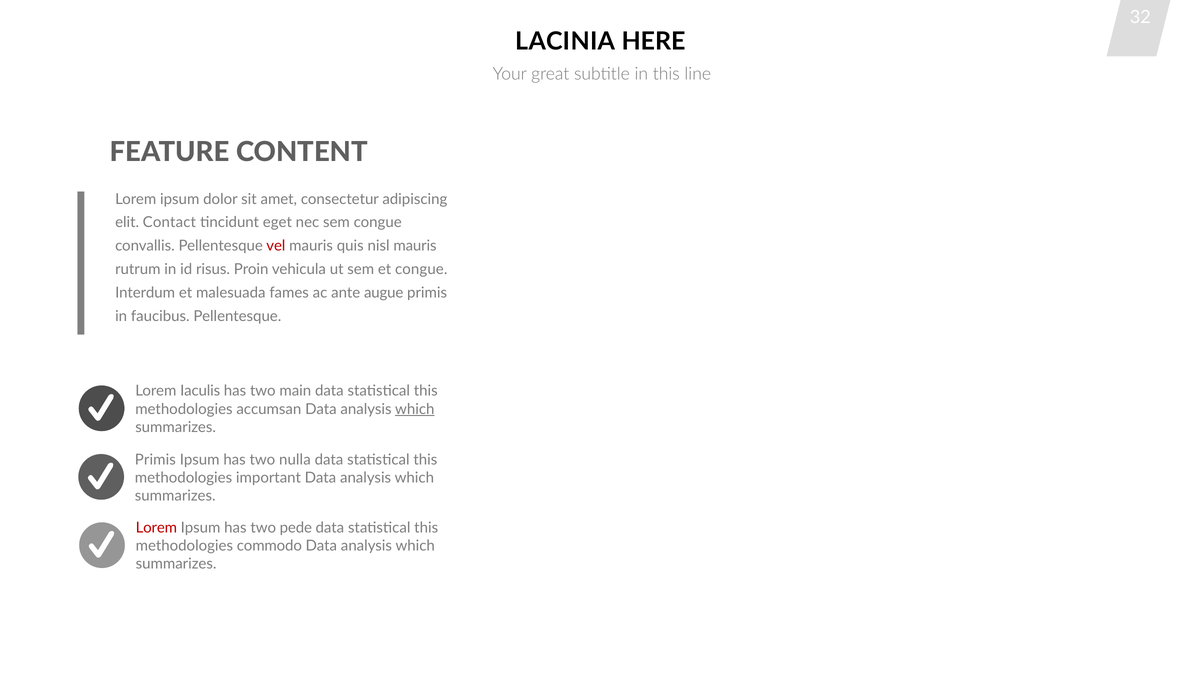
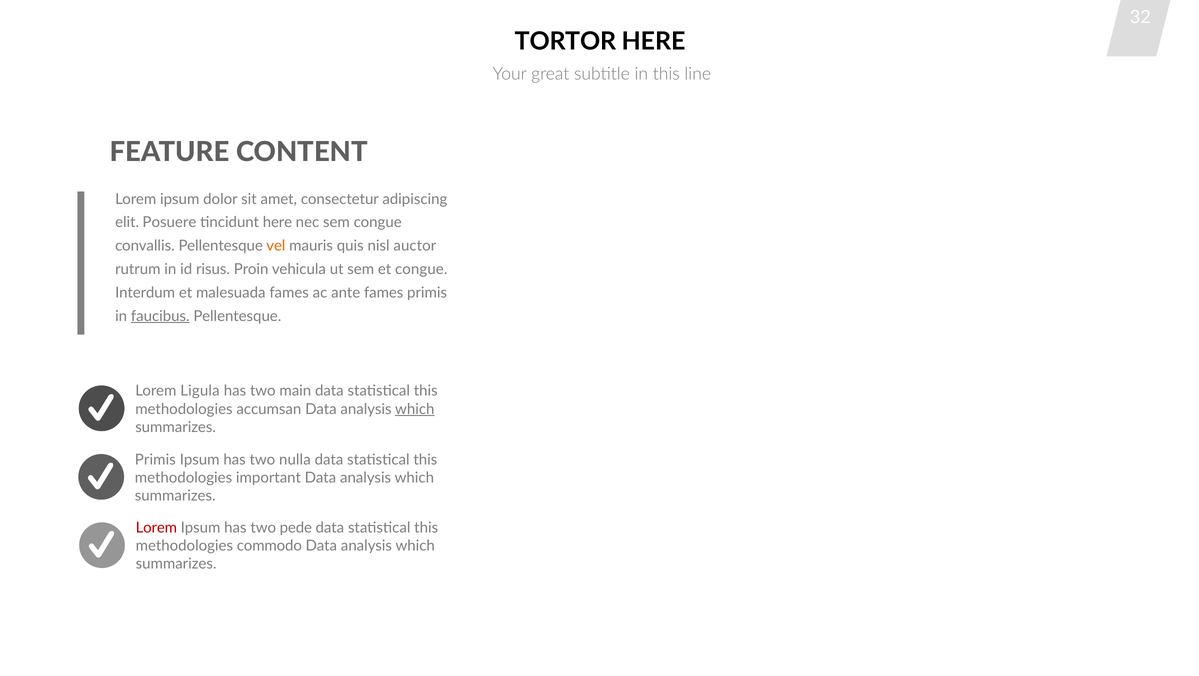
LACINIA: LACINIA -> TORTOR (566, 42)
Contact: Contact -> Posuere (169, 223)
tincidunt eget: eget -> here (277, 223)
vel colour: red -> orange (276, 246)
nisl mauris: mauris -> auctor (415, 246)
ante augue: augue -> fames (384, 293)
faucibus underline: none -> present (160, 316)
Iaculis: Iaculis -> Ligula (200, 391)
